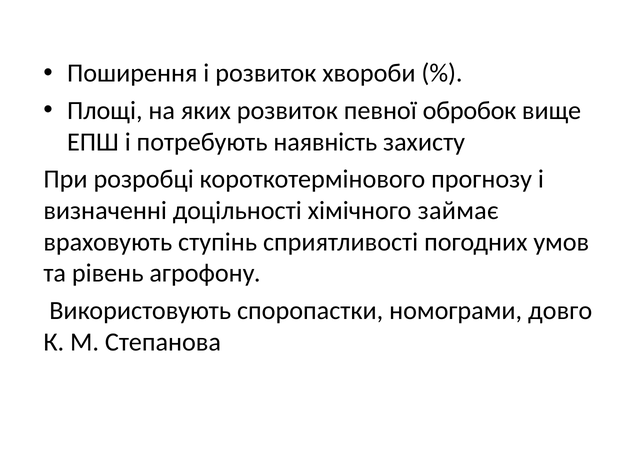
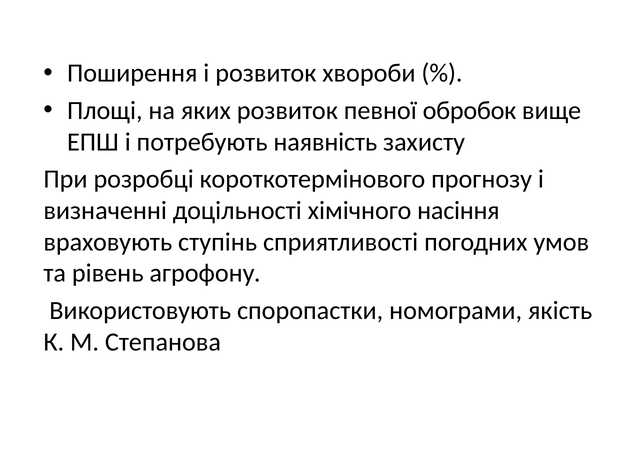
займає: займає -> насіння (458, 210)
довго: довго -> якість (560, 310)
